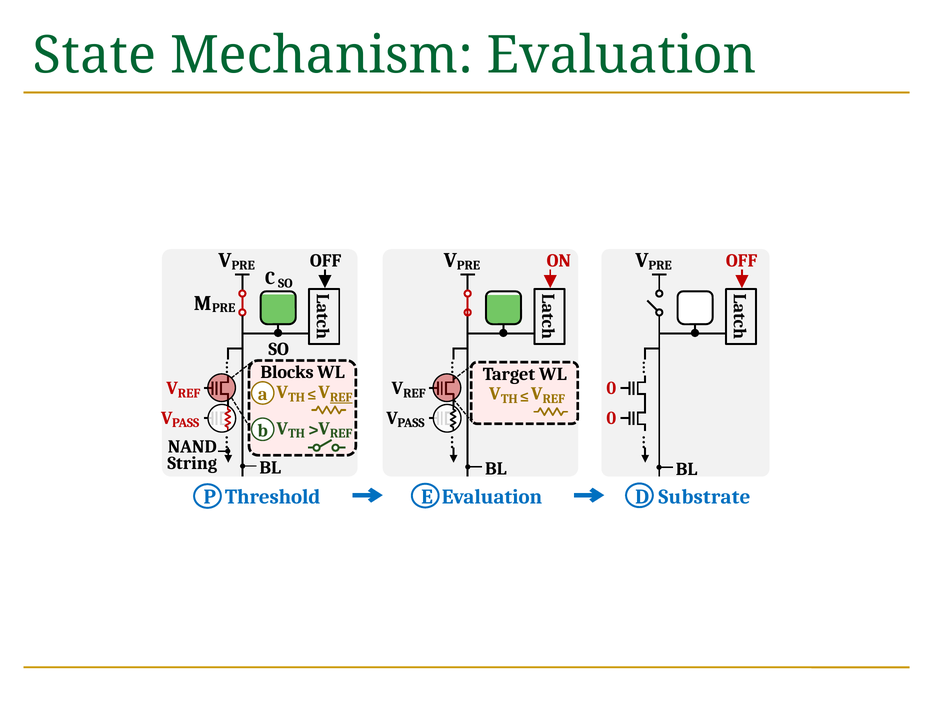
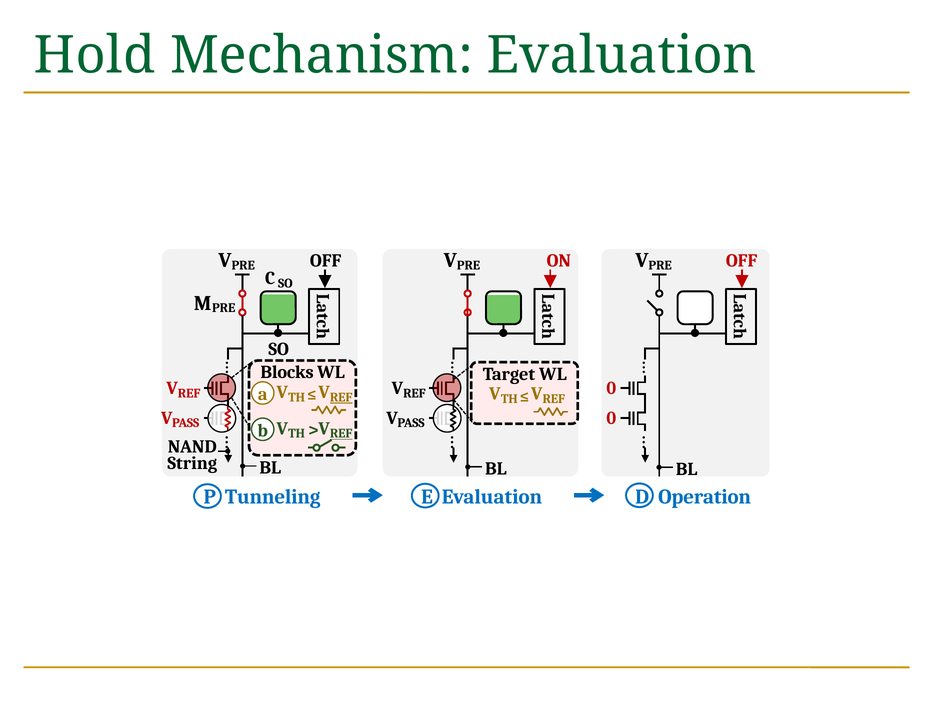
State: State -> Hold (94, 55)
REF underline: none -> present (341, 434)
Threshold: Threshold -> Tunneling (273, 496)
Substrate: Substrate -> Operation (705, 496)
